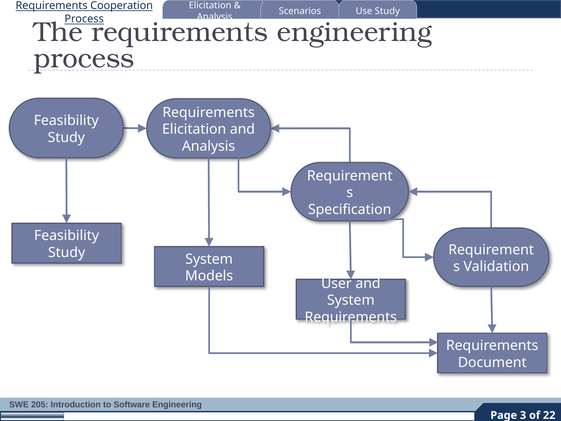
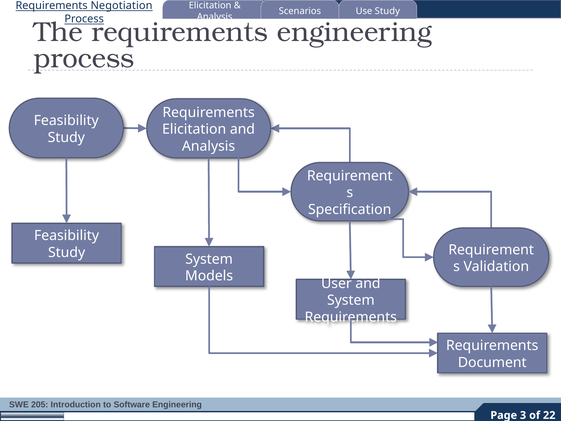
Cooperation: Cooperation -> Negotiation (122, 6)
